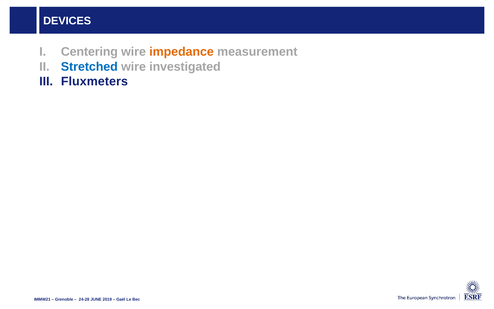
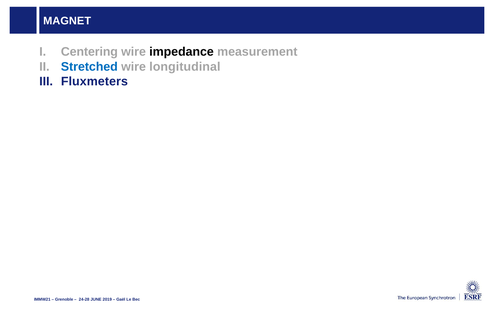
DEVICES: DEVICES -> MAGNET (67, 21)
impedance colour: orange -> black (182, 52)
investigated: investigated -> longitudinal (185, 67)
